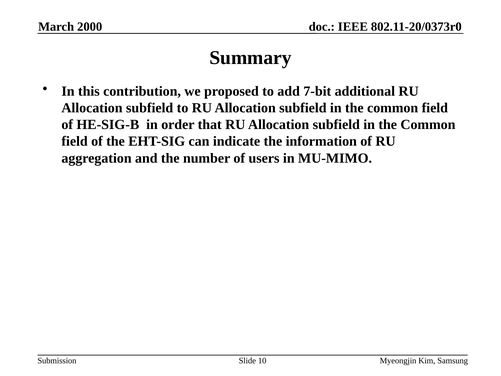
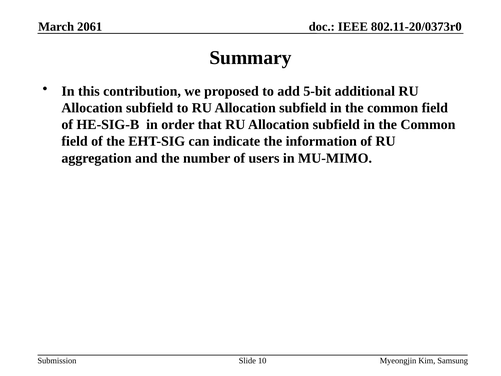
2000: 2000 -> 2061 (90, 27)
7-bit: 7-bit -> 5-bit (317, 91)
